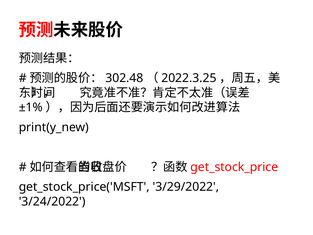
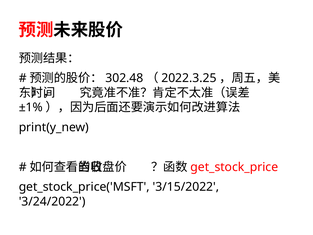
3/29/2022: 3/29/2022 -> 3/15/2022 (186, 187)
